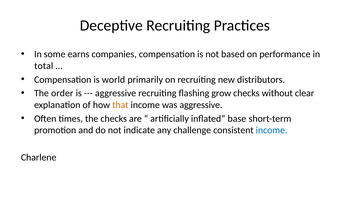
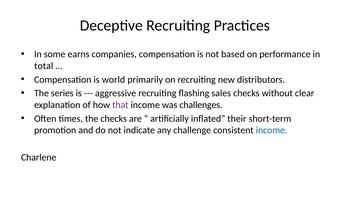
order: order -> series (62, 93)
grow: grow -> sales (221, 93)
that colour: orange -> purple (120, 105)
was aggressive: aggressive -> challenges (201, 105)
base: base -> their (237, 118)
